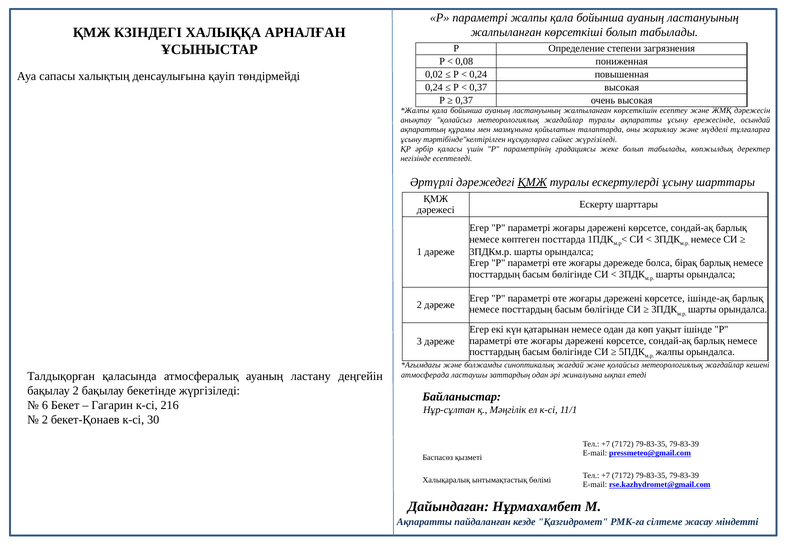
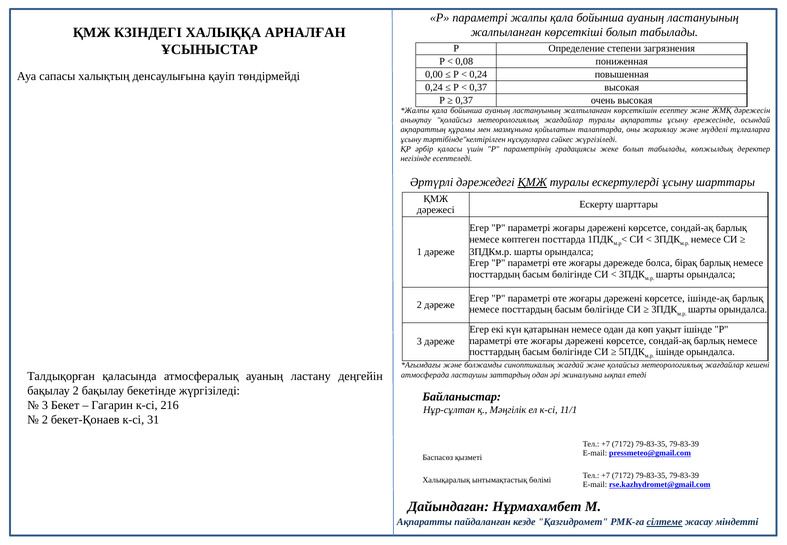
0,02: 0,02 -> 0,00 (434, 75)
жалпы: жалпы -> ішінде (670, 352)
6: 6 -> 3 (45, 405)
30: 30 -> 31 (153, 420)
сілтеме underline: none -> present (665, 522)
